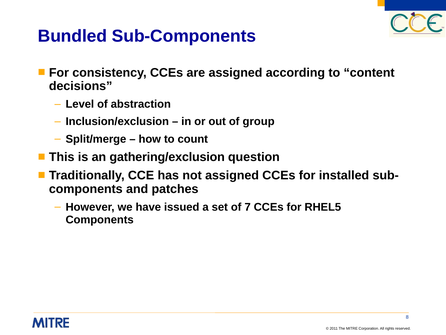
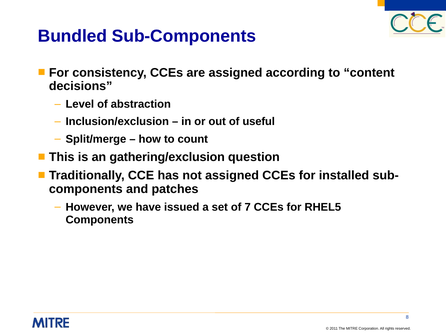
group: group -> useful (259, 121)
